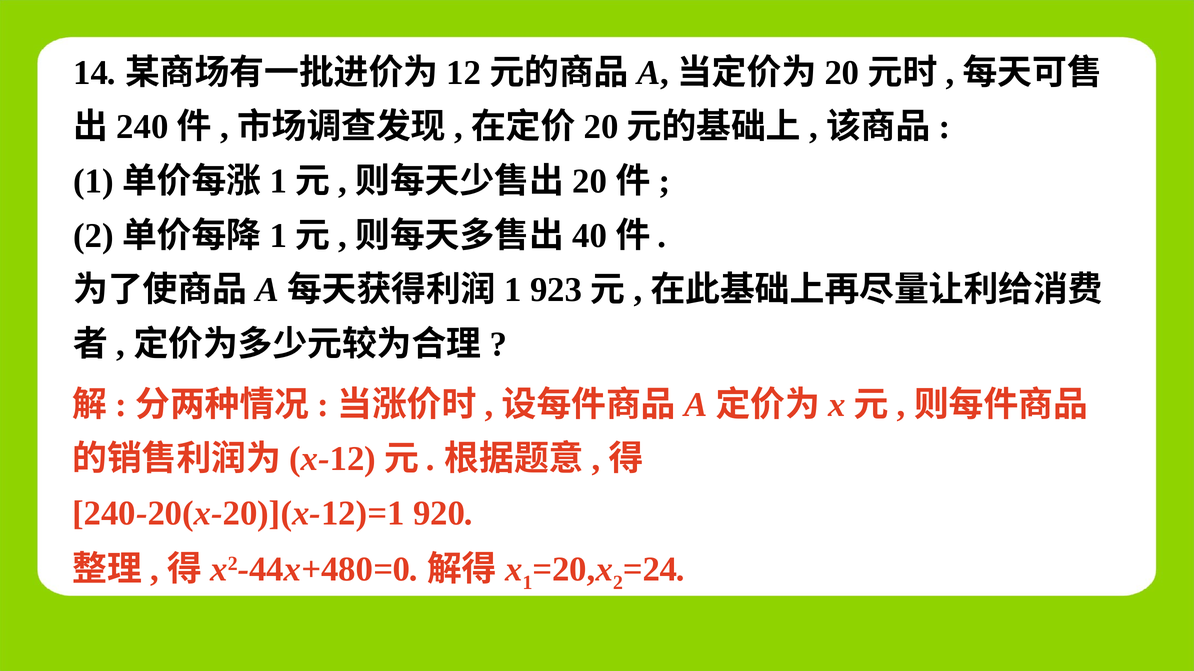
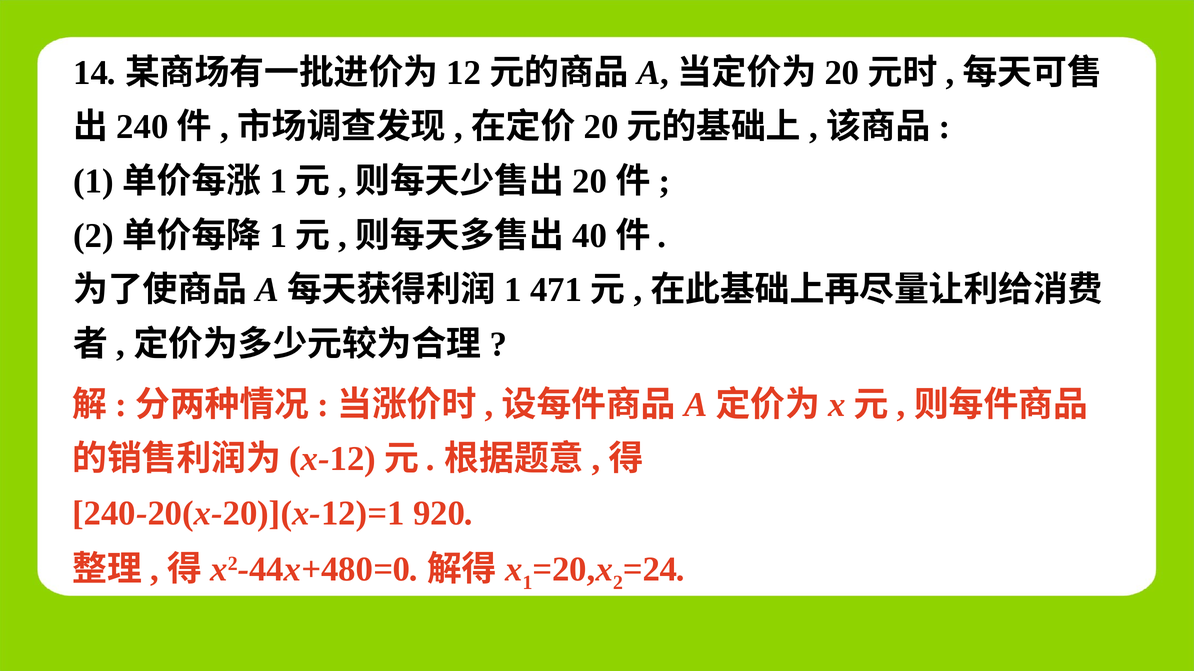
923: 923 -> 471 (556, 290)
